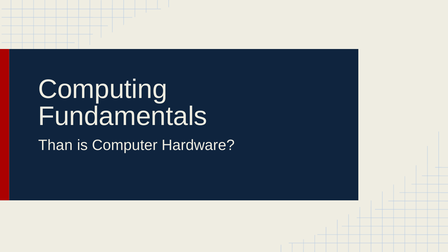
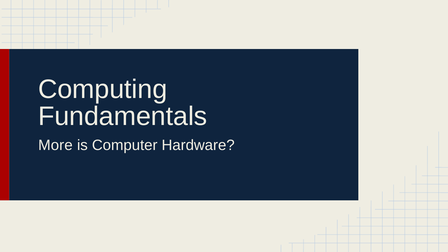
Than: Than -> More (55, 145)
